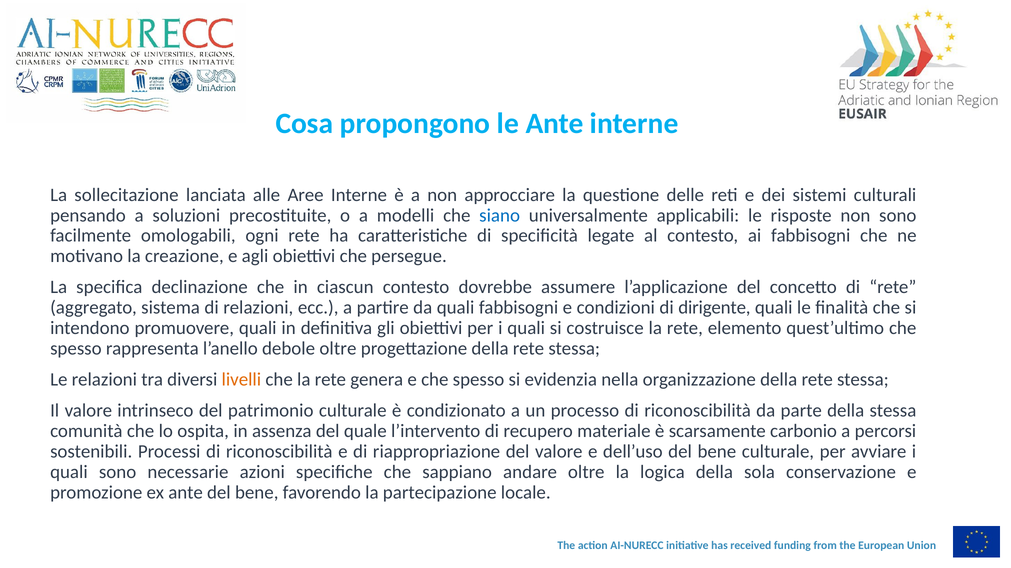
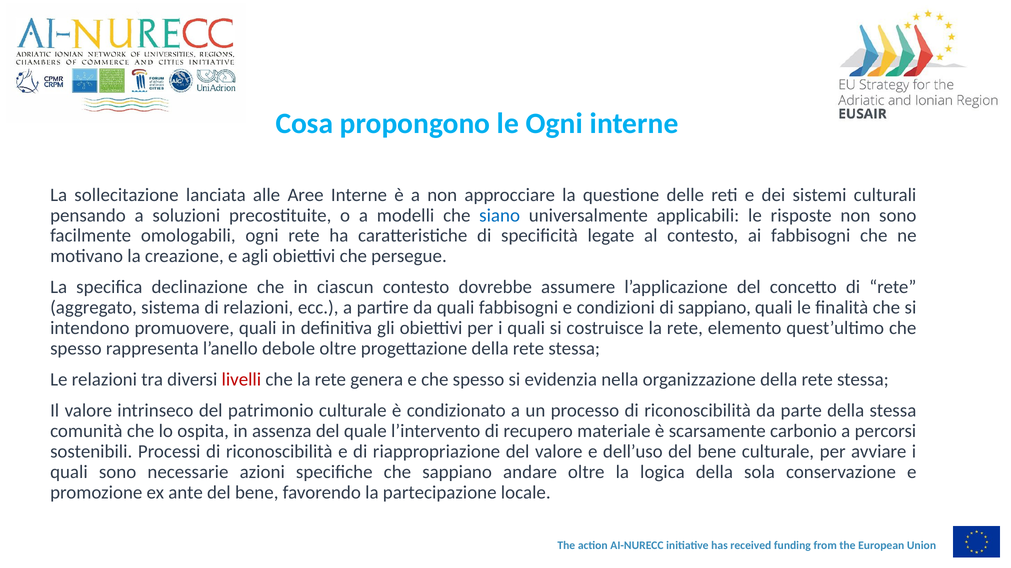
le Ante: Ante -> Ogni (554, 123)
di dirigente: dirigente -> sappiano (714, 308)
livelli colour: orange -> red (241, 380)
